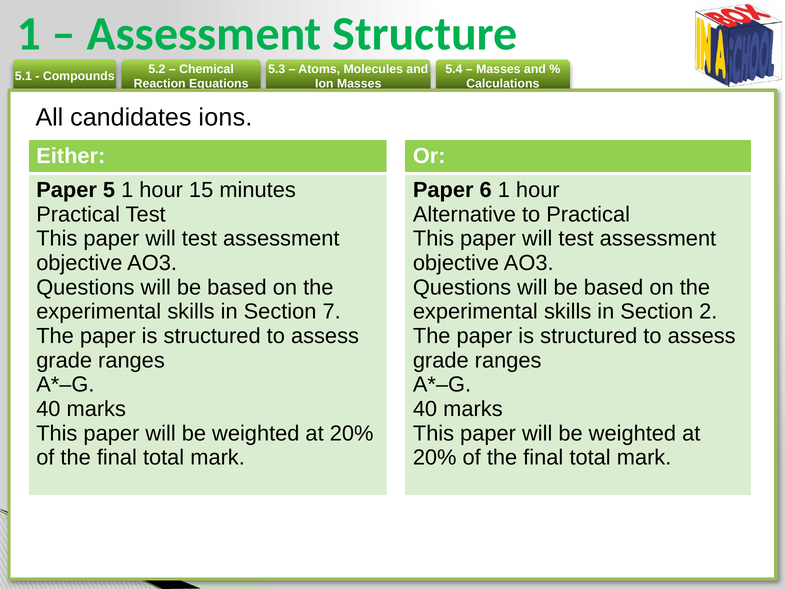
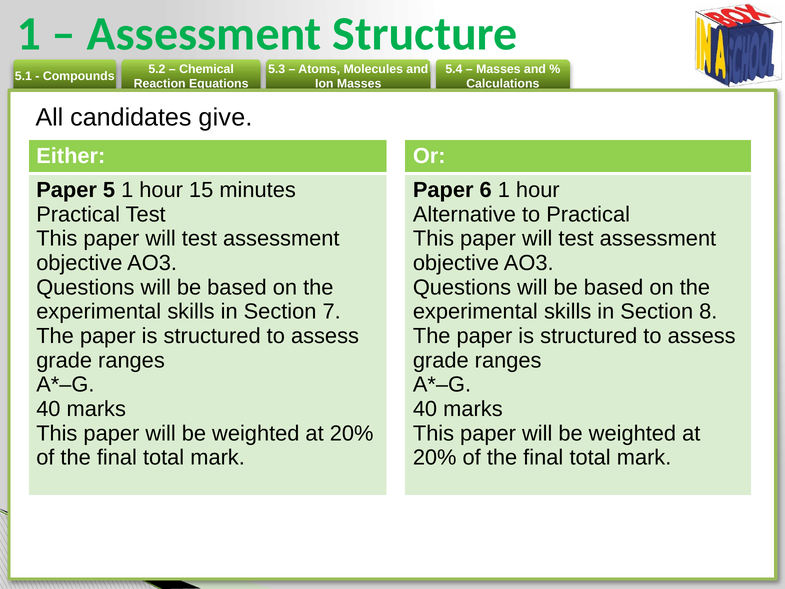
ions: ions -> give (225, 117)
2: 2 -> 8 (708, 312)
